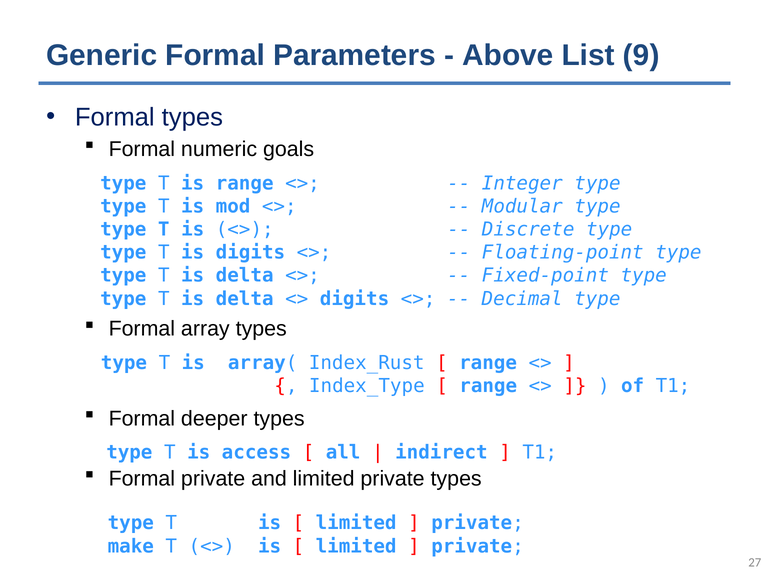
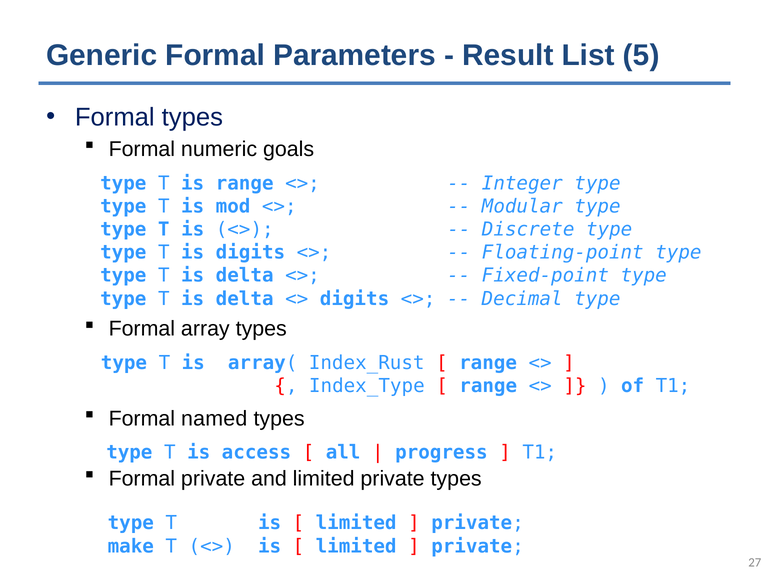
Above: Above -> Result (508, 55)
9: 9 -> 5 (641, 55)
deeper: deeper -> named (214, 419)
indirect: indirect -> progress (441, 452)
